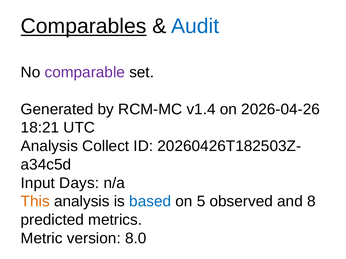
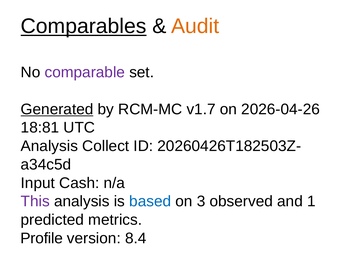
Audit colour: blue -> orange (195, 26)
Generated underline: none -> present (57, 109)
v1.4: v1.4 -> v1.7 (201, 109)
18:21: 18:21 -> 18:81 (40, 128)
Days: Days -> Cash (79, 183)
This colour: orange -> purple (35, 202)
5: 5 -> 3 (201, 202)
8: 8 -> 1 (311, 202)
Metric: Metric -> Profile (42, 239)
8.0: 8.0 -> 8.4 (136, 239)
